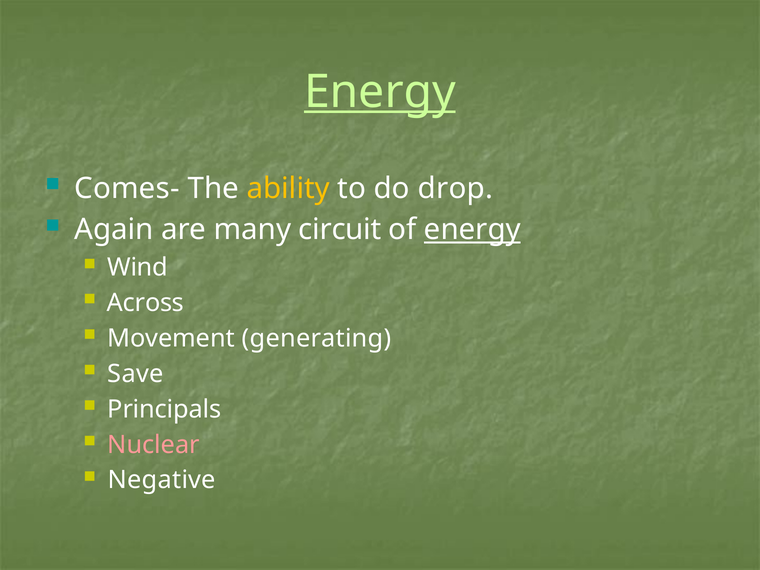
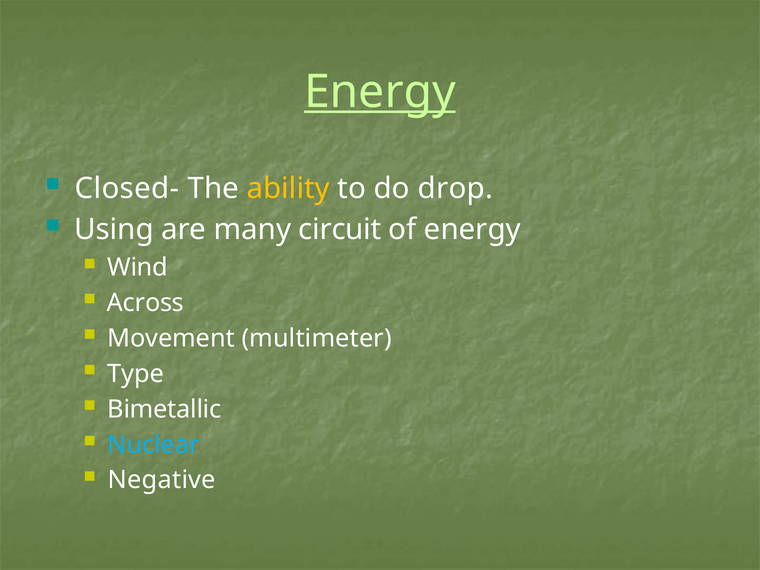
Comes-: Comes- -> Closed- (127, 188)
Again: Again -> Using (114, 230)
energy underline: present -> none (472, 230)
generating: generating -> multimeter (317, 338)
Save: Save -> Type (136, 374)
Principals: Principals -> Bimetallic (164, 409)
Nuclear colour: pink -> light blue (154, 445)
